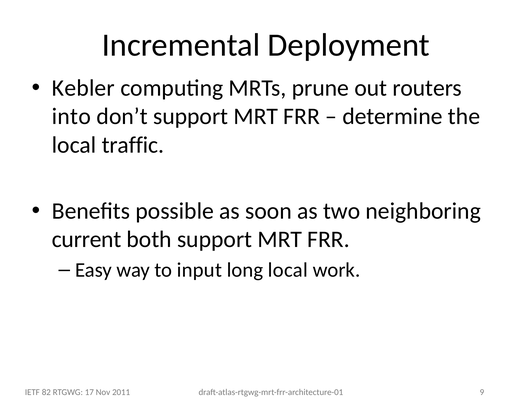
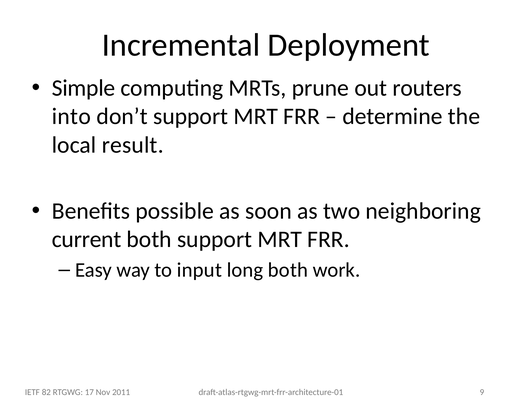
Kebler: Kebler -> Simple (84, 88)
traffic: traffic -> result (133, 145)
long local: local -> both (288, 270)
